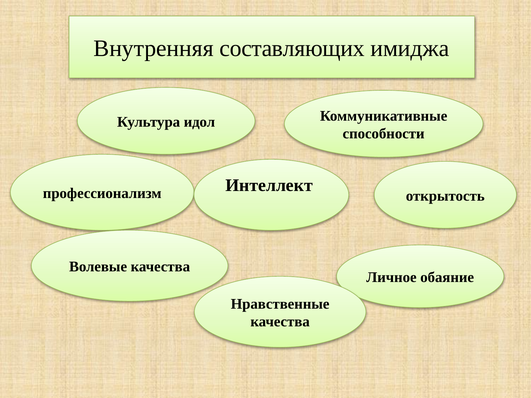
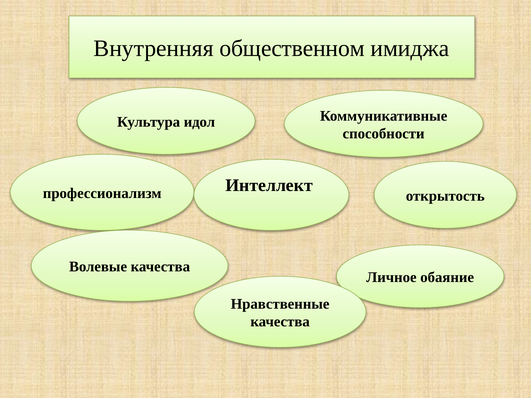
составляющих: составляющих -> общественном (292, 49)
